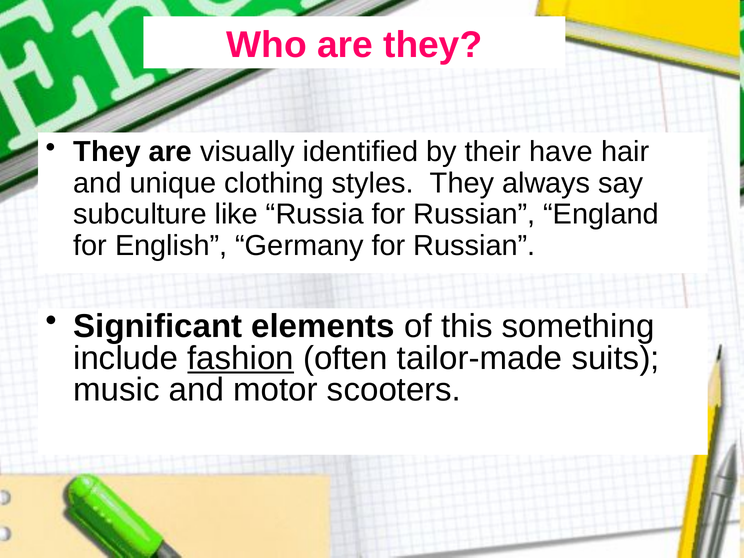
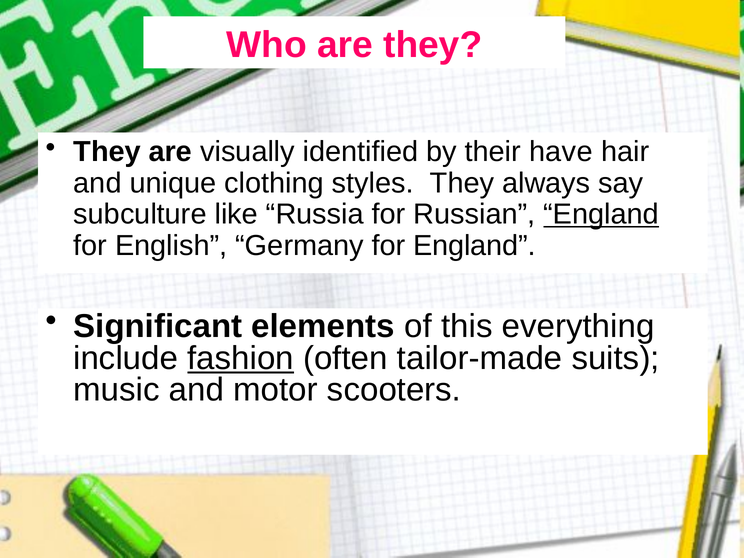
England underline: none -> present (601, 214)
Germany for Russian: Russian -> England (474, 245)
something: something -> everything (578, 326)
